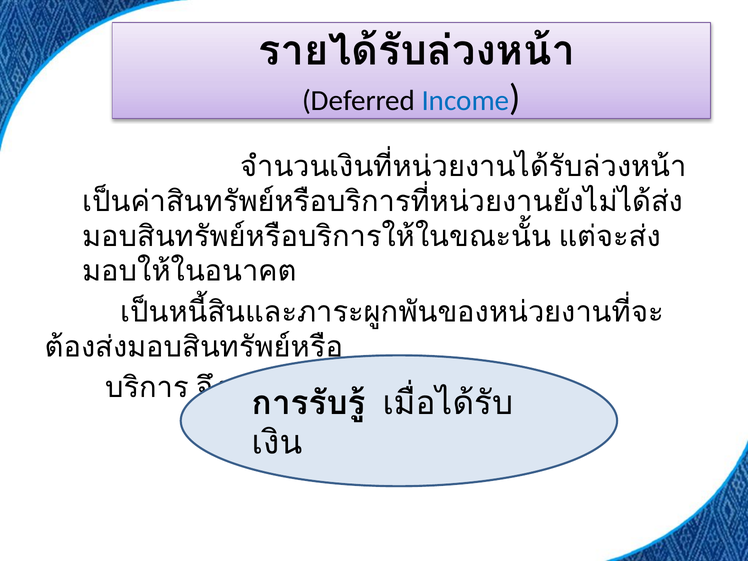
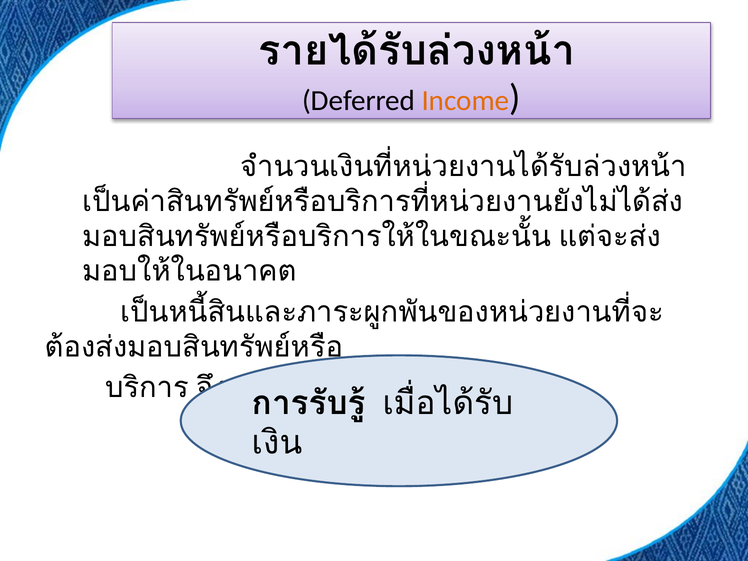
Income colour: blue -> orange (465, 101)
